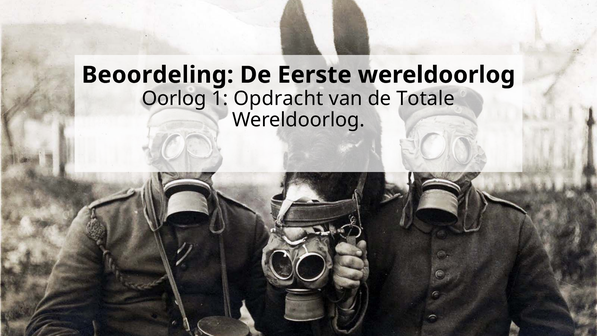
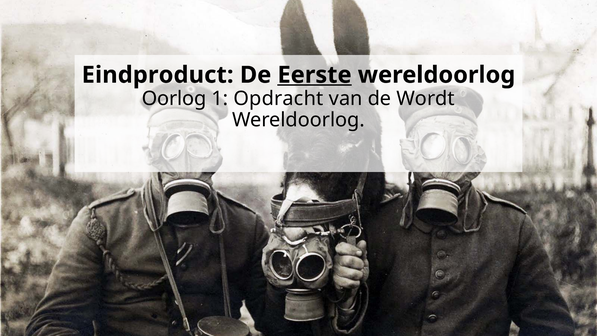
Beoordeling: Beoordeling -> Eindproduct (158, 75)
Eerste underline: none -> present (315, 75)
Totale: Totale -> Wordt (426, 98)
